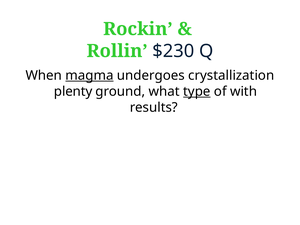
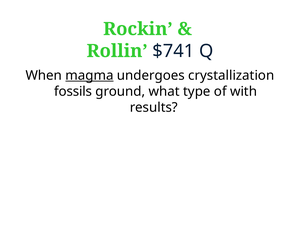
$230: $230 -> $741 (173, 51)
plenty: plenty -> fossils (73, 91)
type underline: present -> none (197, 91)
